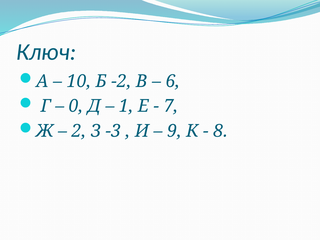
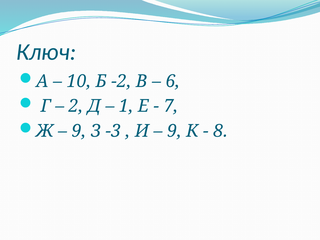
0: 0 -> 2 (76, 106)
2: 2 -> 9 (79, 131)
